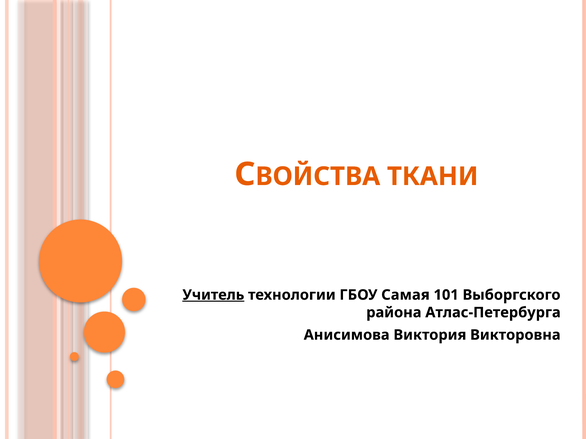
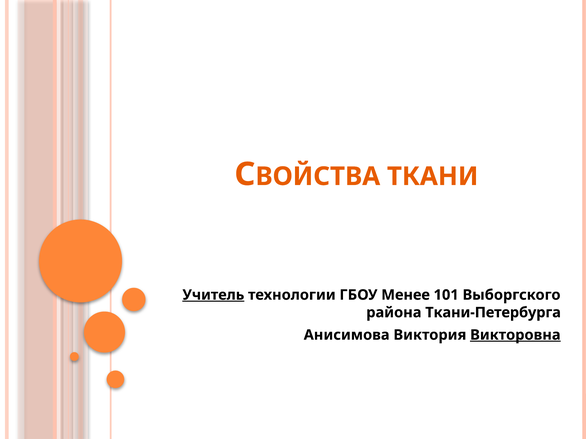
Самая: Самая -> Менее (406, 295)
Атлас-Петербурга: Атлас-Петербурга -> Ткани-Петербурга (493, 313)
Викторовна underline: none -> present (515, 335)
